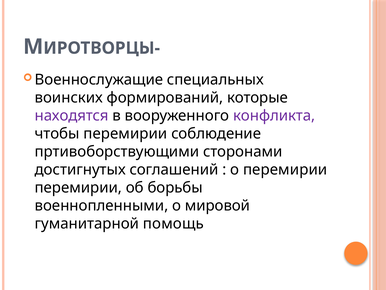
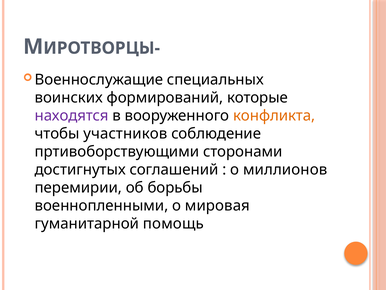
конфликта colour: purple -> orange (274, 115)
чтобы перемирии: перемирии -> участников (125, 133)
о перемирии: перемирии -> миллионов (285, 169)
мировой: мировой -> мировая (217, 205)
